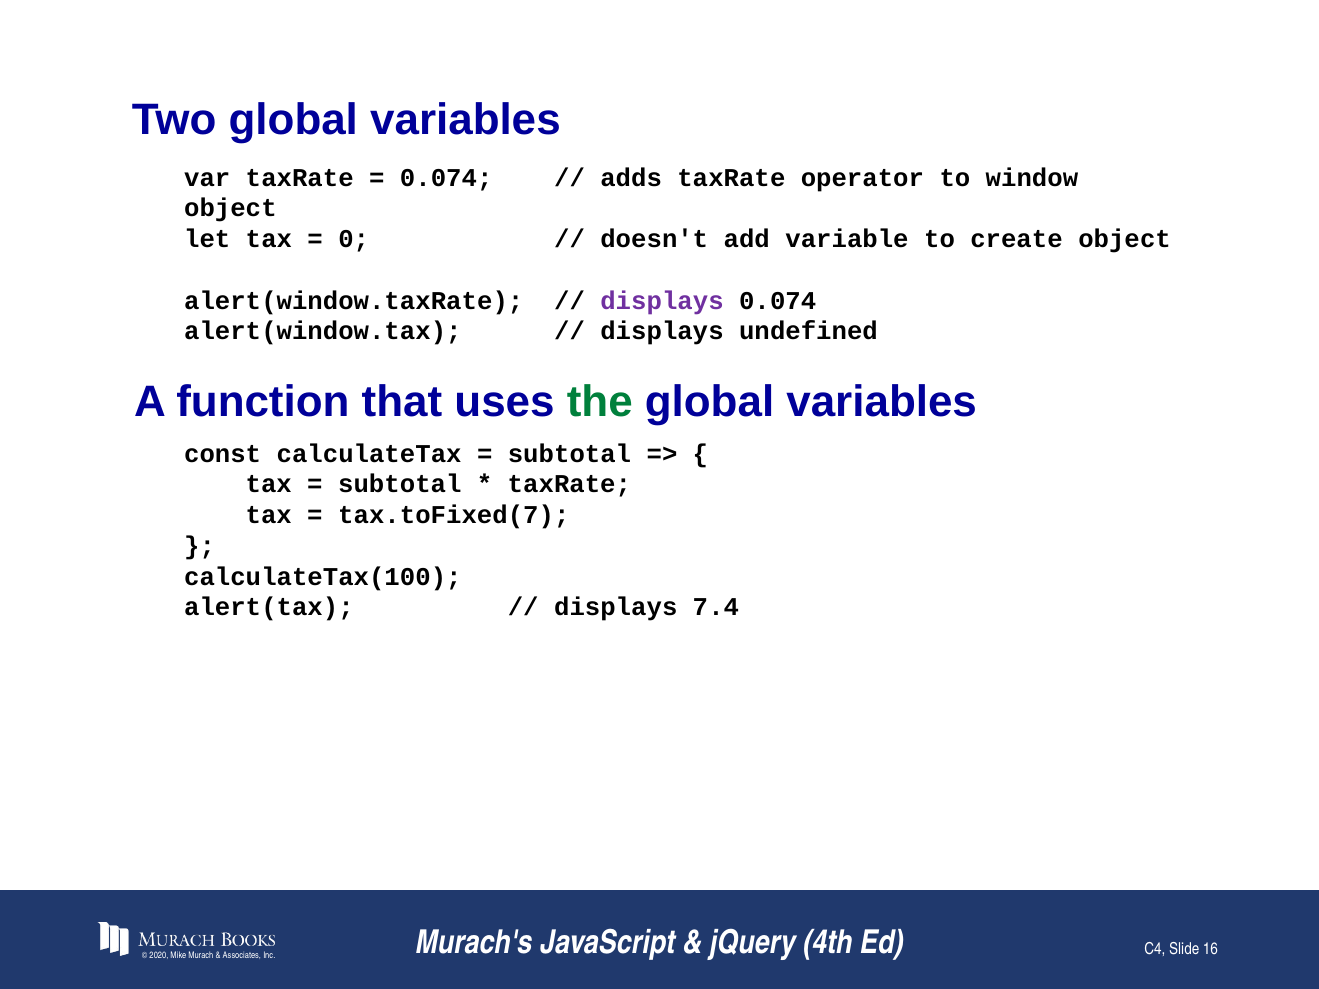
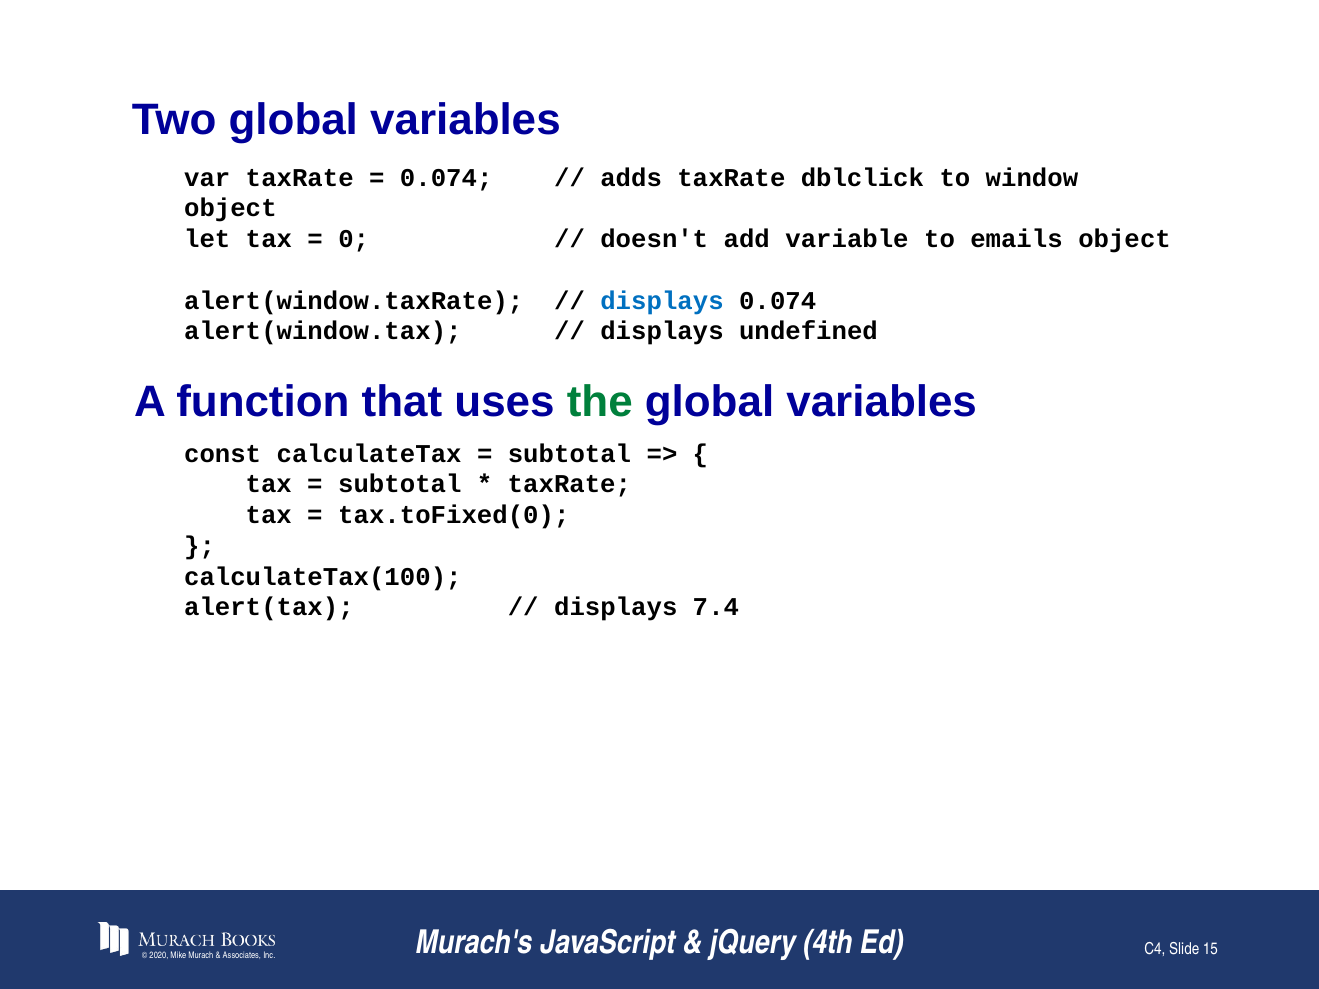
operator: operator -> dblclick (862, 178)
create: create -> emails (1016, 239)
displays colour: purple -> blue (662, 301)
tax.toFixed(7: tax.toFixed(7 -> tax.toFixed(0 (454, 515)
16: 16 -> 15 (1210, 949)
